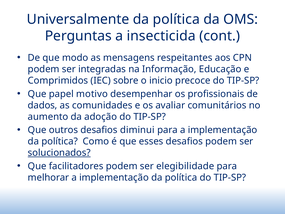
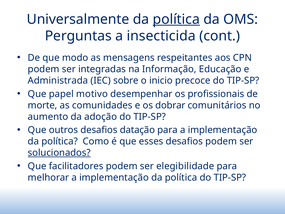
política underline: none -> present (176, 19)
Comprimidos: Comprimidos -> Administrada (58, 80)
dados: dados -> morte (43, 105)
avaliar: avaliar -> dobrar (170, 105)
diminui: diminui -> datação (137, 130)
